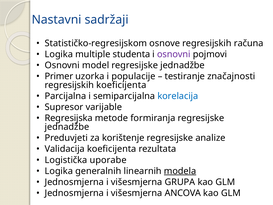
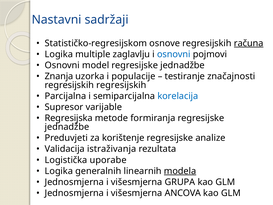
računa underline: none -> present (249, 43)
studenta: studenta -> zaglavlju (131, 54)
osnovni colour: purple -> blue (174, 54)
Primer: Primer -> Znanja (59, 76)
regresijskih koeficijenta: koeficijenta -> regresijskih (121, 85)
Validacija koeficijenta: koeficijenta -> istraživanja (112, 149)
